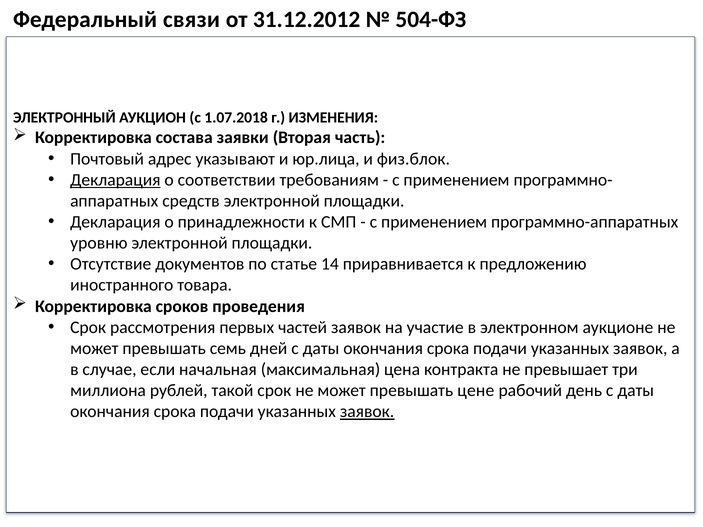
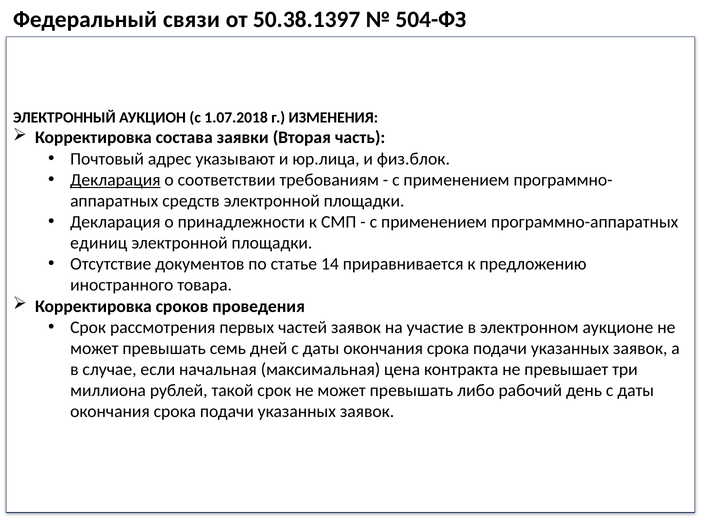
31.12.2012: 31.12.2012 -> 50.38.1397 (307, 20)
уровню: уровню -> единиц (99, 243)
цене: цене -> либо (476, 391)
заявок underline: present -> none (367, 412)
